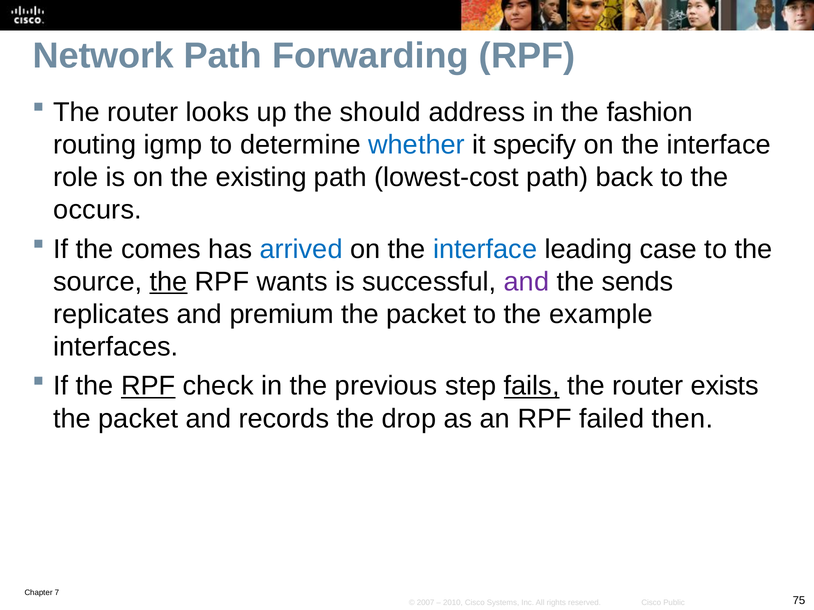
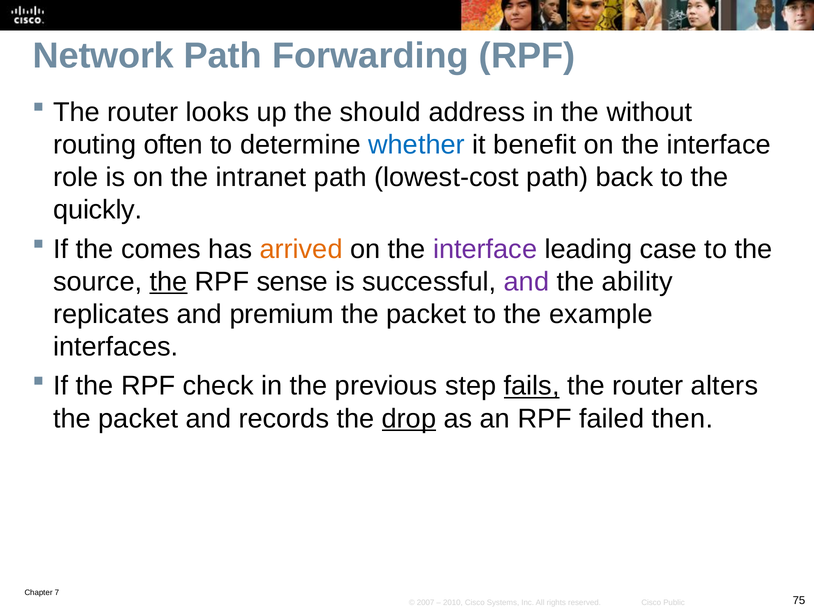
fashion: fashion -> without (650, 112)
igmp: igmp -> often (173, 145)
specify: specify -> benefit (535, 145)
existing: existing -> intranet (261, 177)
occurs: occurs -> quickly (98, 210)
arrived colour: blue -> orange (301, 249)
interface colour: blue -> purple (485, 249)
wants: wants -> sense (292, 282)
sends: sends -> ability (637, 282)
RPF underline: present -> none (148, 386)
exists: exists -> alters (725, 386)
drop underline: none -> present (409, 419)
